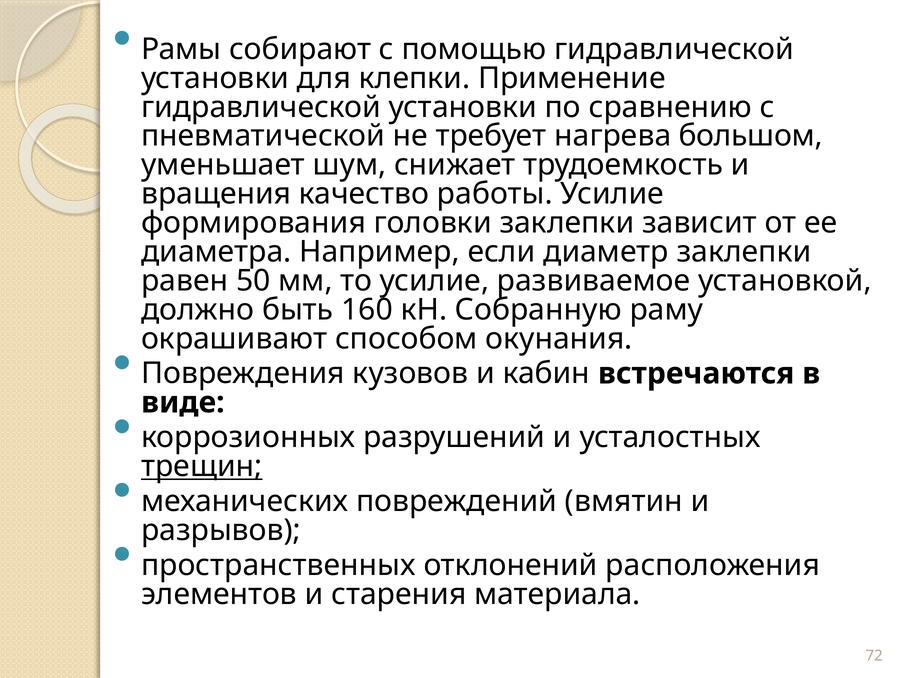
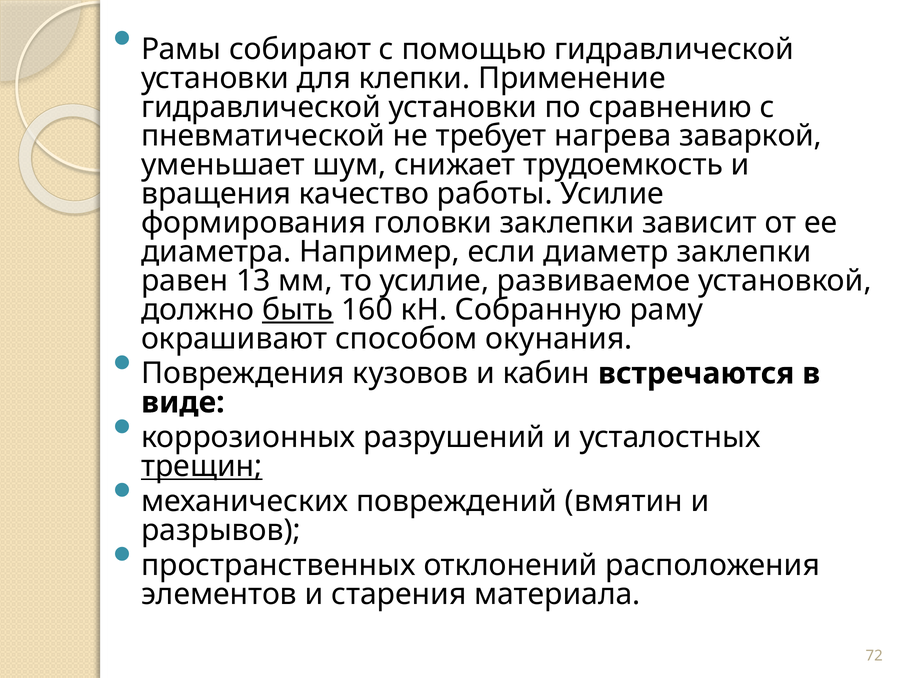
большом: большом -> заваркой (751, 136)
50: 50 -> 13 (253, 281)
быть underline: none -> present (298, 310)
